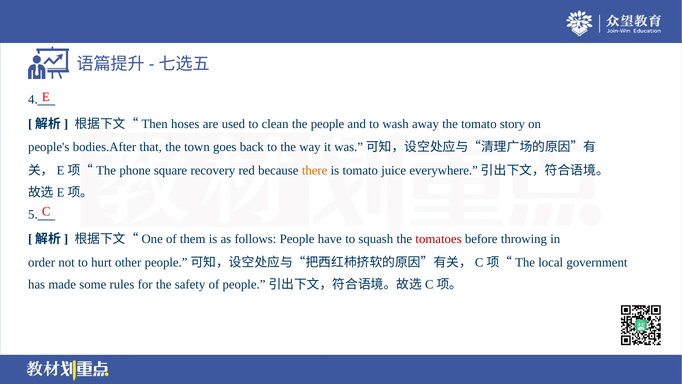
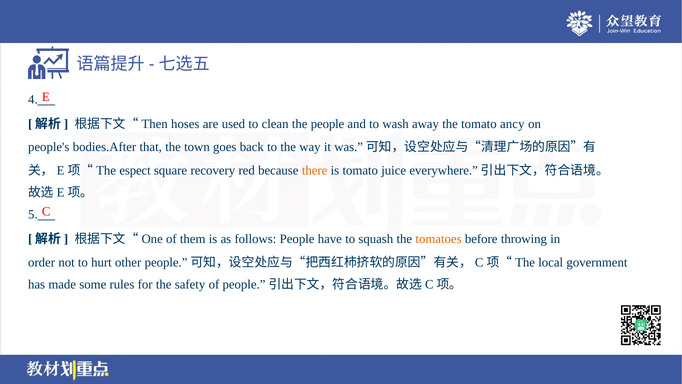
story: story -> ancy (512, 124)
phone: phone -> espect (135, 171)
tomatoes colour: red -> orange (439, 239)
